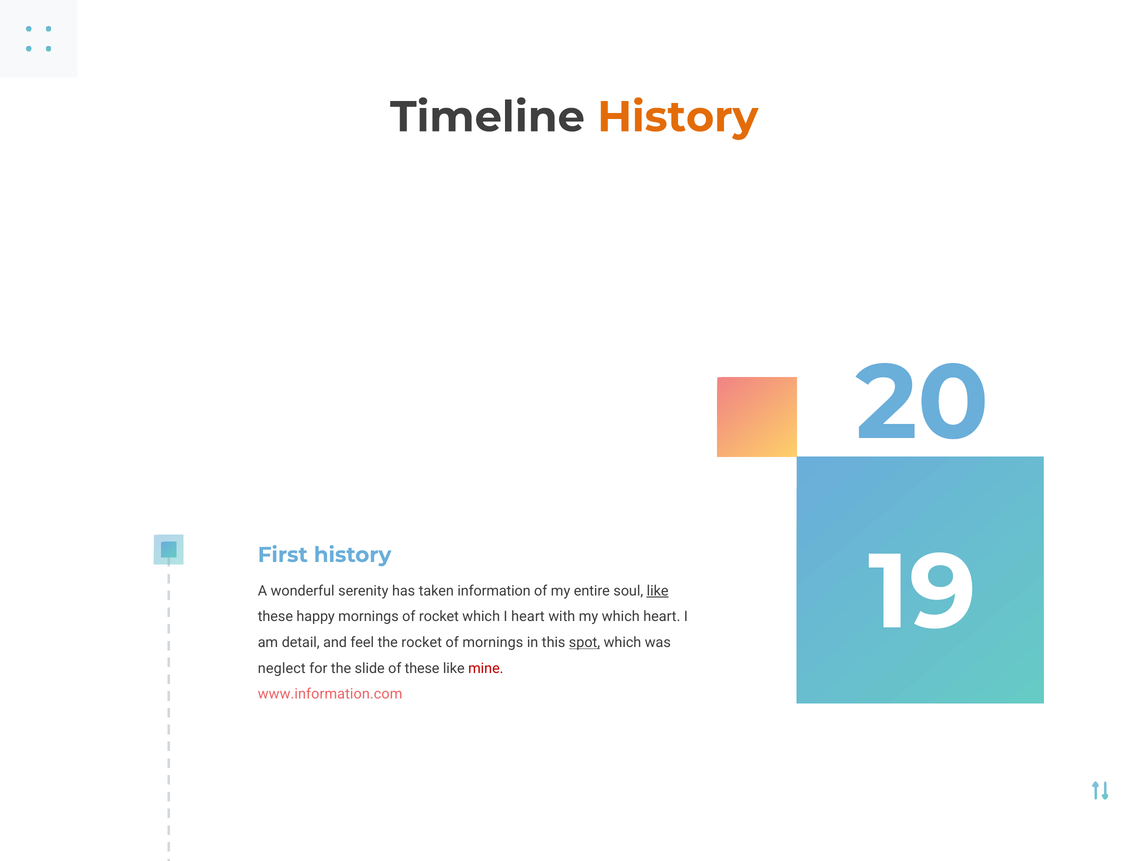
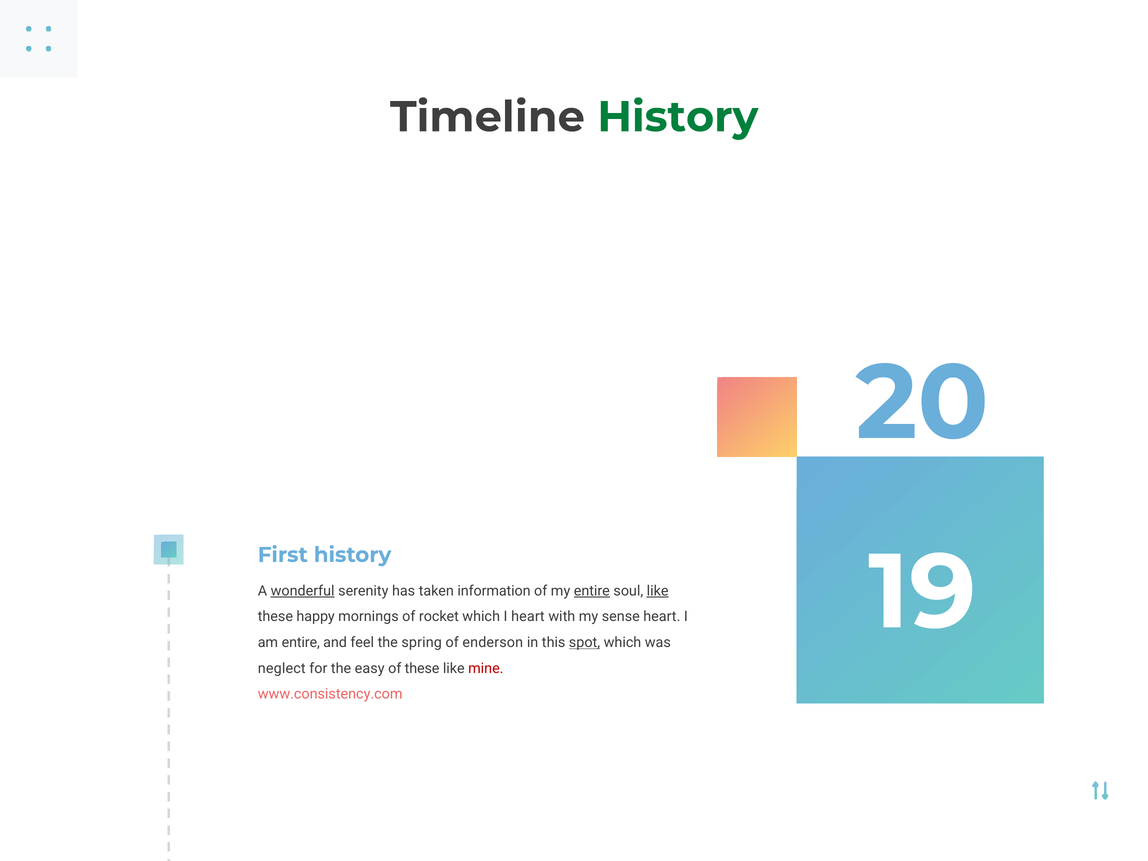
History colour: orange -> green (678, 117)
wonderful underline: none -> present (303, 591)
entire underline: none -> present (592, 591)
my which: which -> sense (621, 617)
am detail: detail -> entire (301, 643)
the rocket: rocket -> spring (422, 643)
of mornings: mornings -> enderson (493, 643)
slide: slide -> easy (370, 669)
www.information.com: www.information.com -> www.consistency.com (330, 694)
